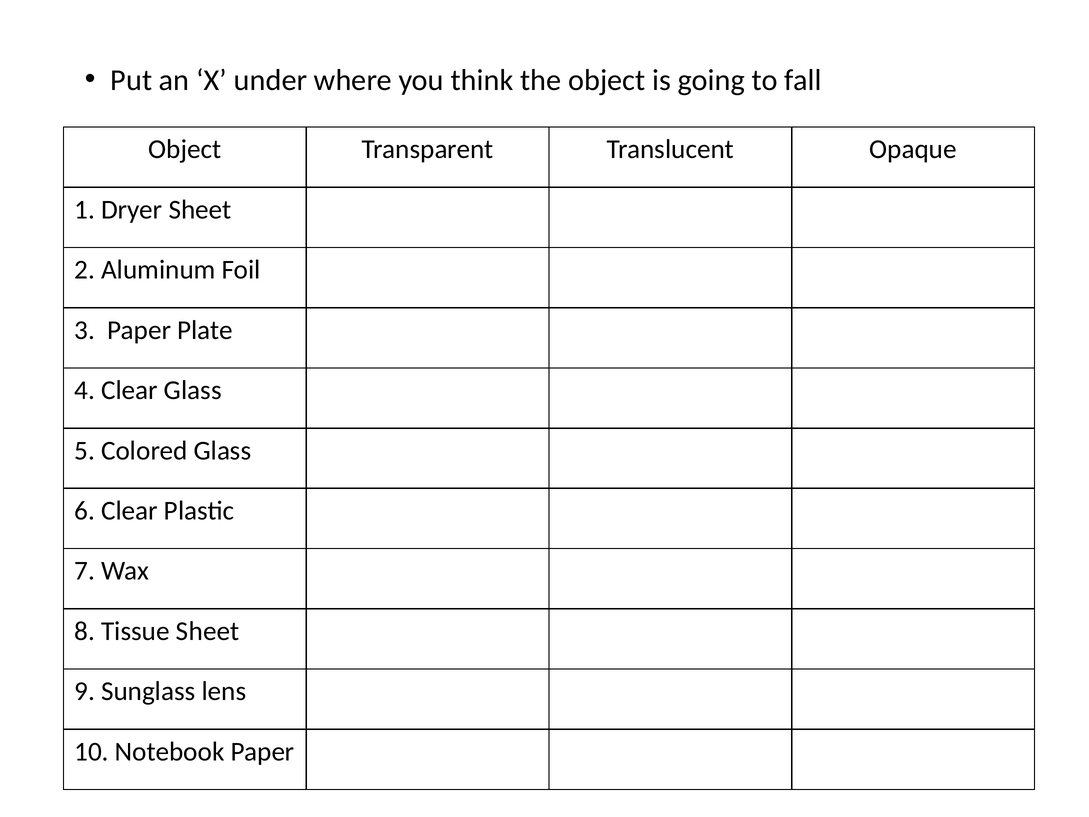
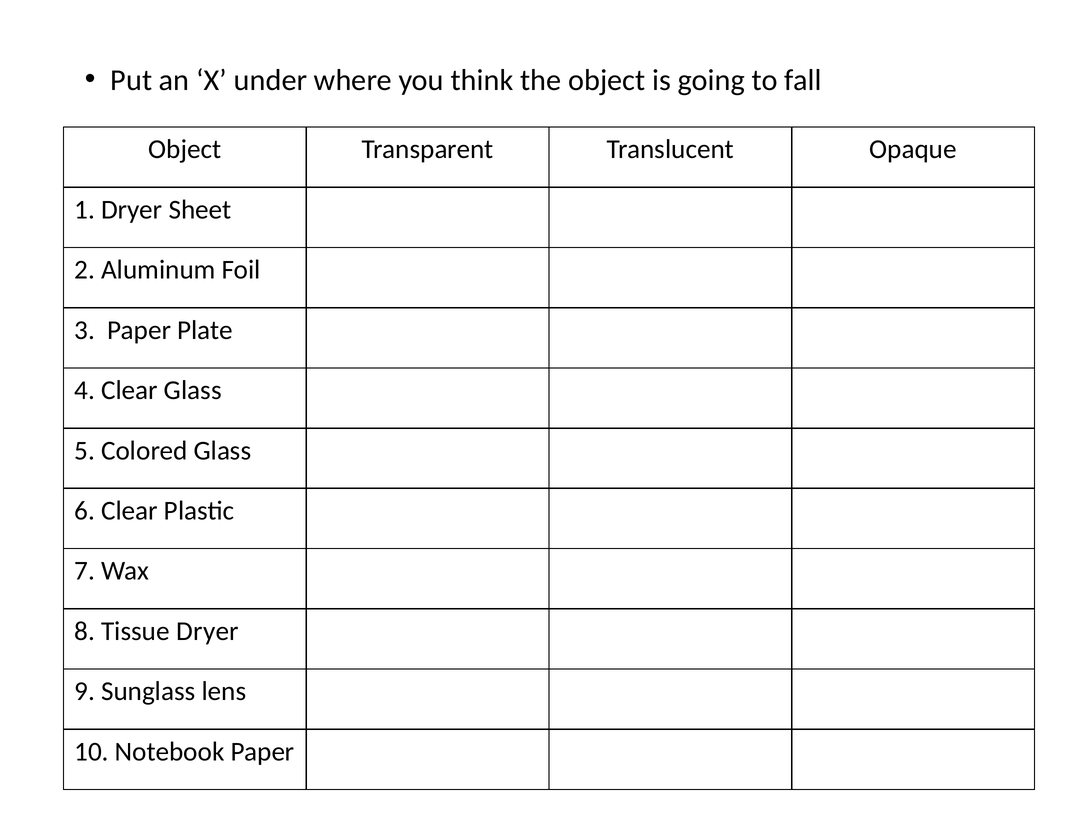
Tissue Sheet: Sheet -> Dryer (208, 631)
